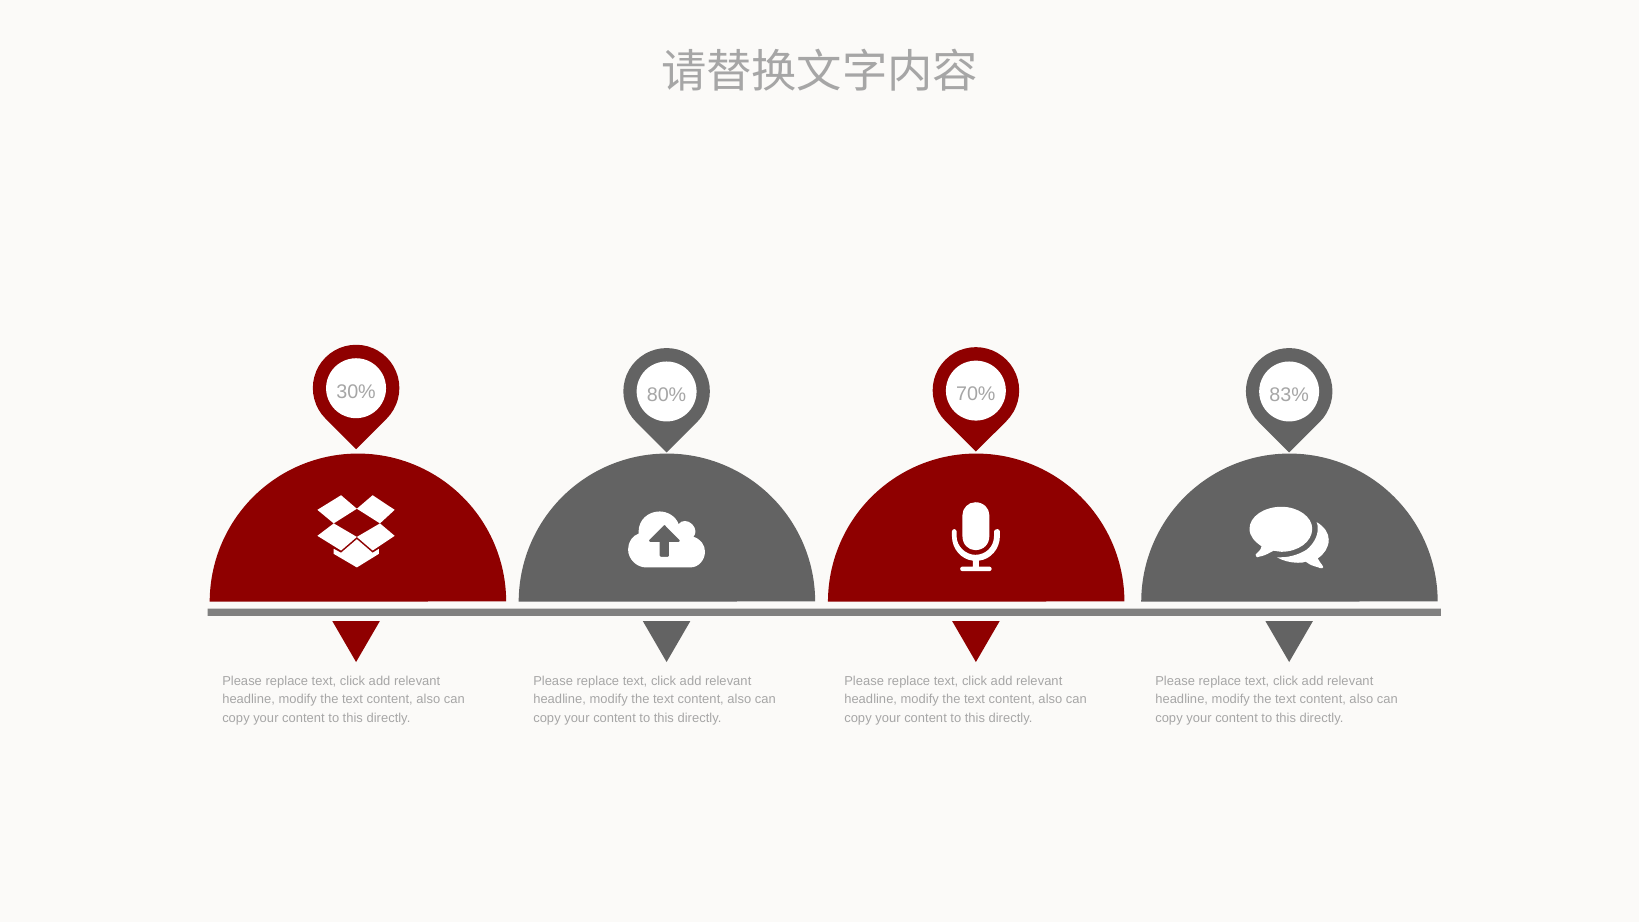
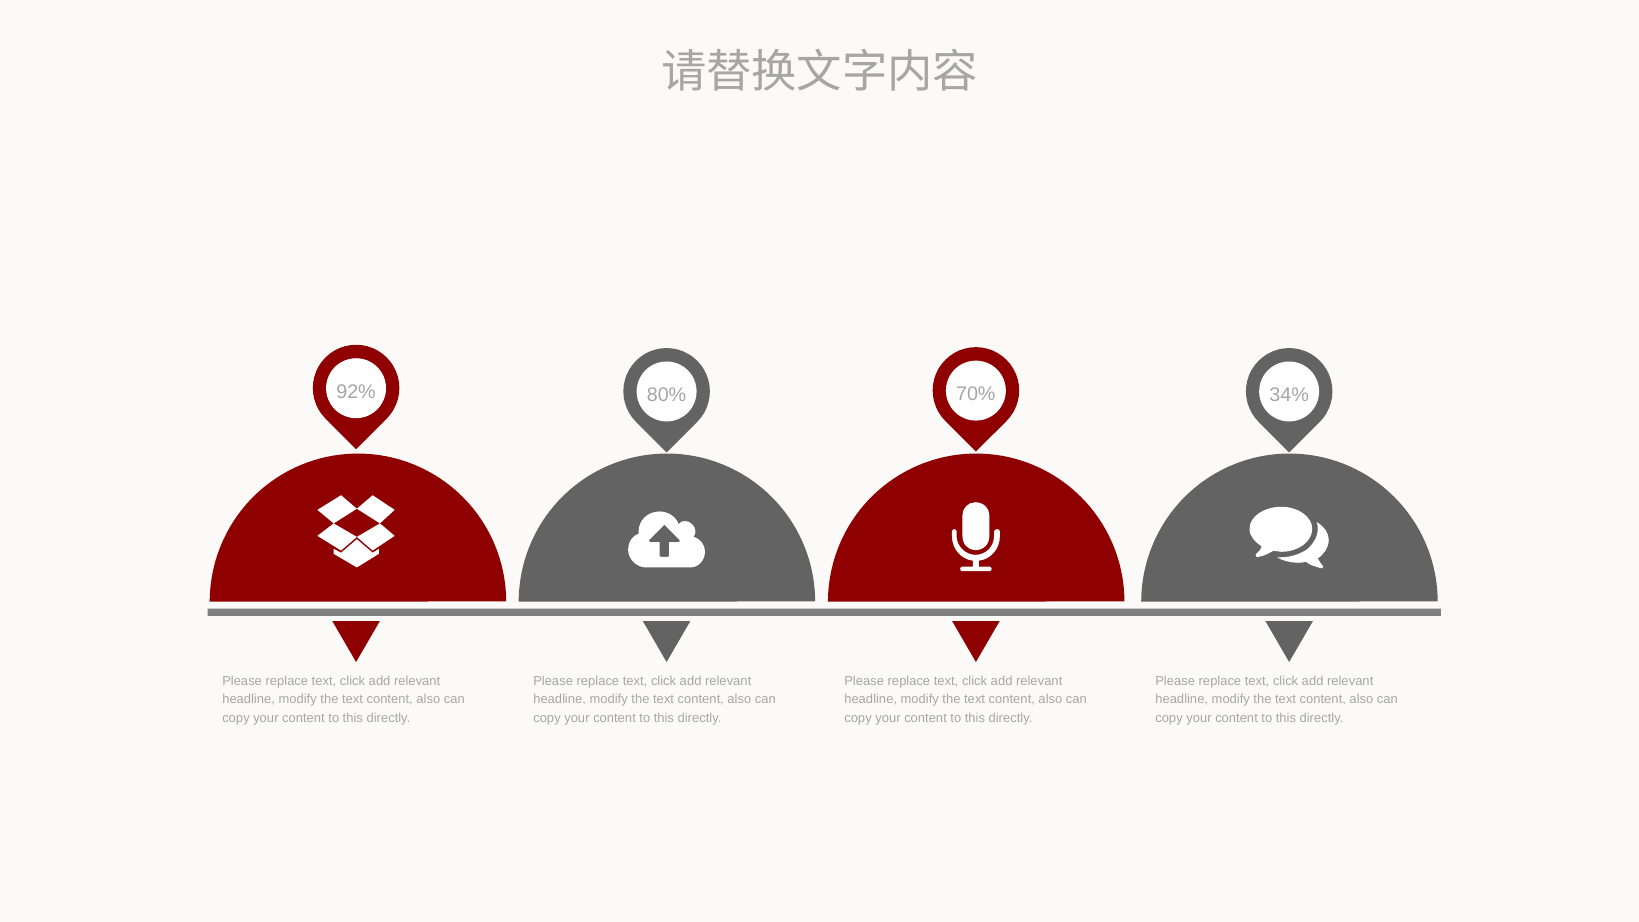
30%: 30% -> 92% (356, 392)
83%: 83% -> 34% (1289, 395)
